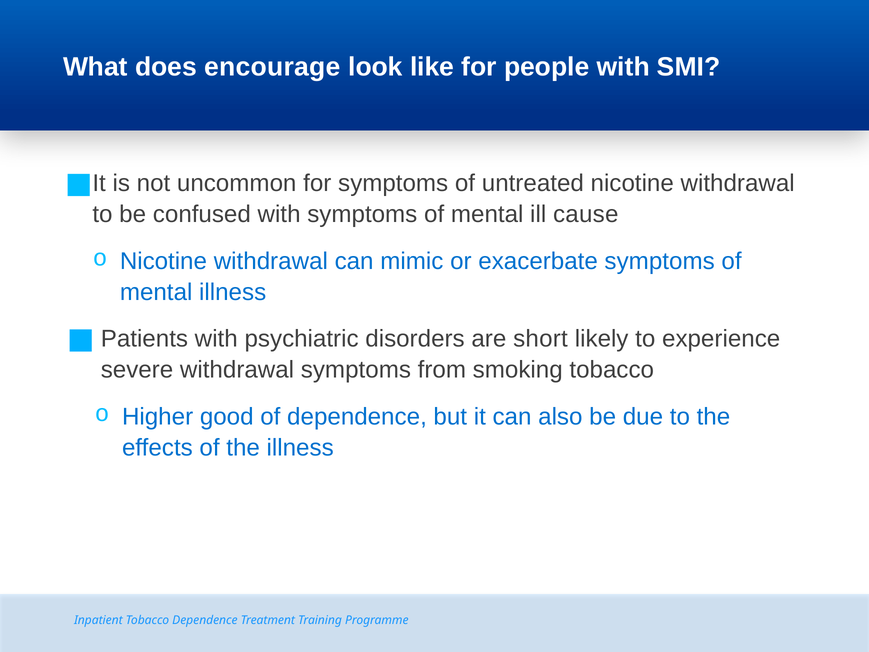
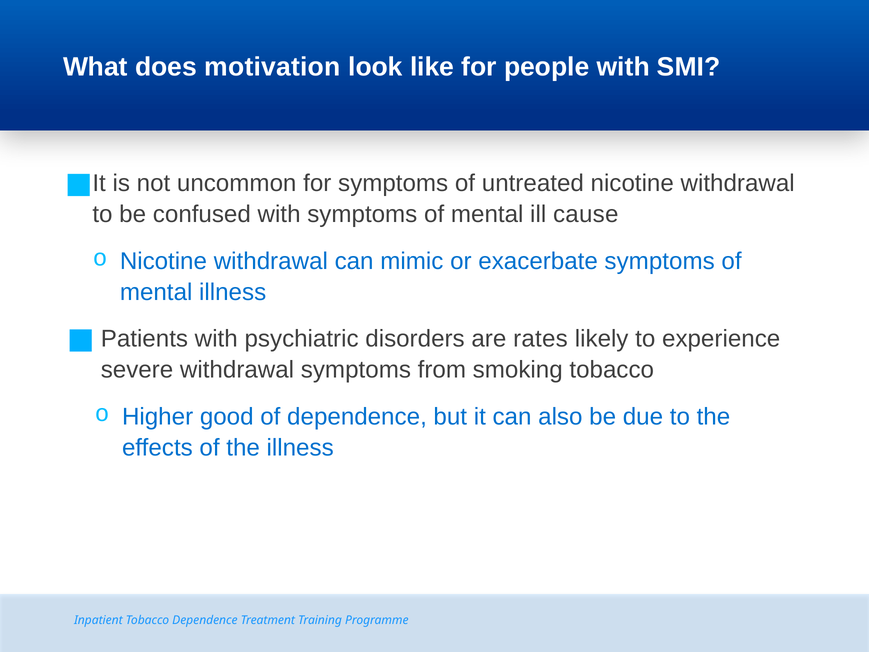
encourage: encourage -> motivation (272, 67)
short: short -> rates (540, 339)
